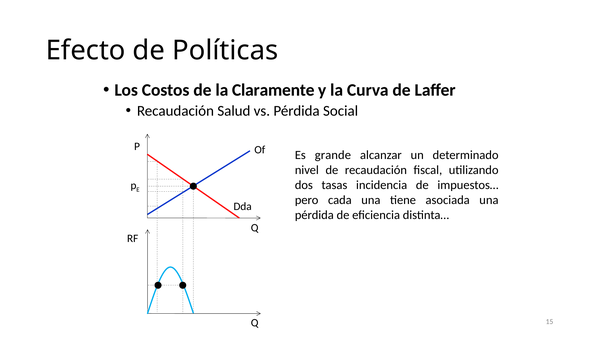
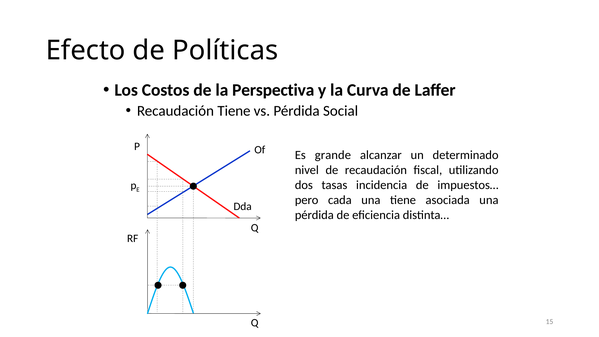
Claramente: Claramente -> Perspectiva (273, 90)
Recaudación Salud: Salud -> Tiene (234, 111)
